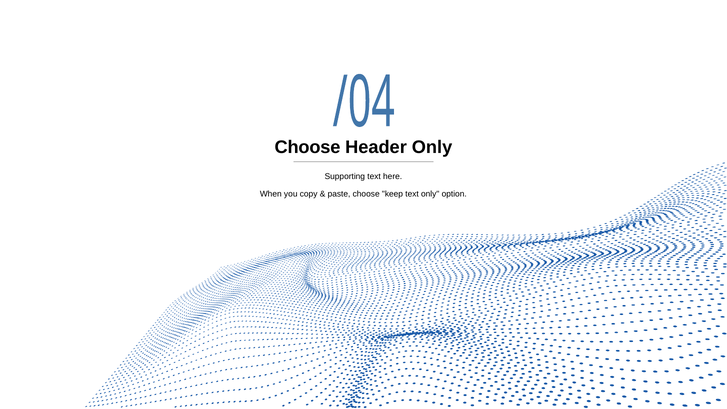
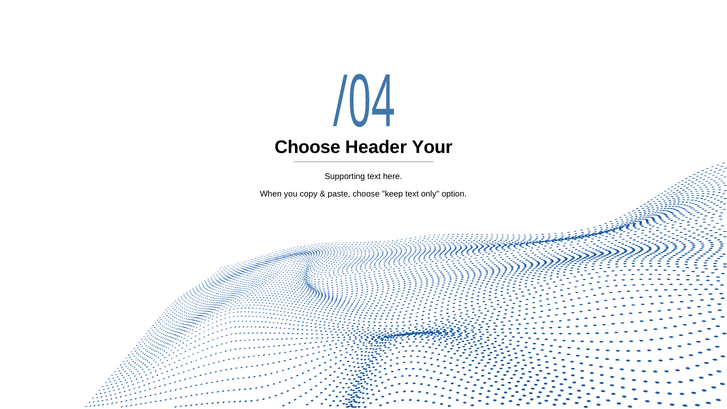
Header Only: Only -> Your (432, 147)
